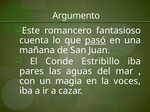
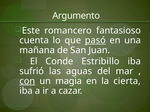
pares: pares -> sufrió (32, 71)
con underline: none -> present (27, 81)
voces: voces -> cierta (127, 81)
